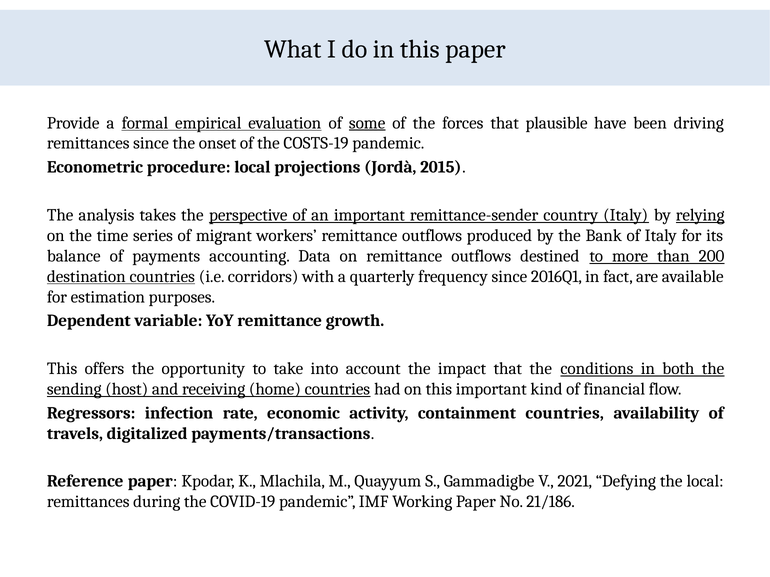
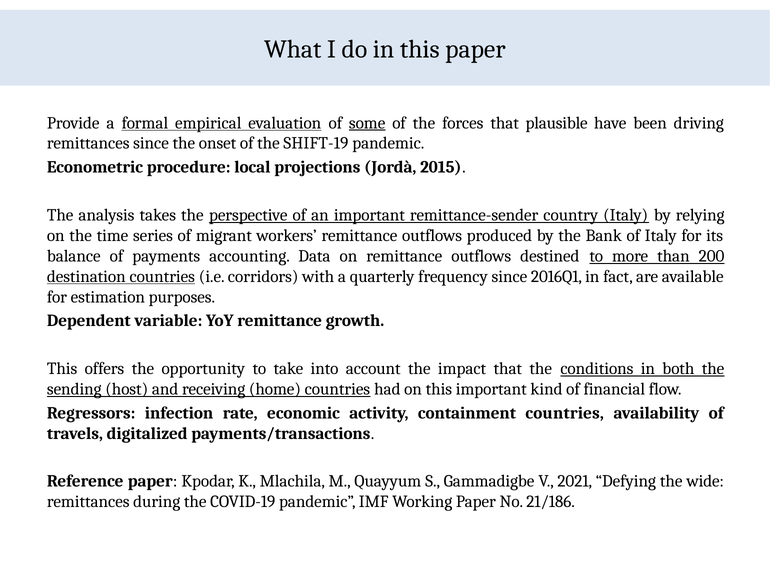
COSTS-19: COSTS-19 -> SHIFT-19 (316, 143)
relying underline: present -> none (700, 215)
the local: local -> wide (705, 482)
